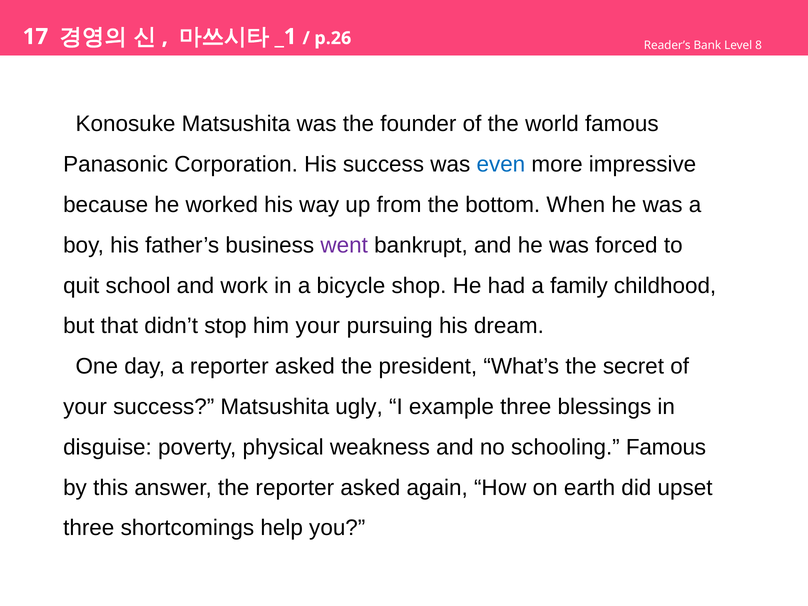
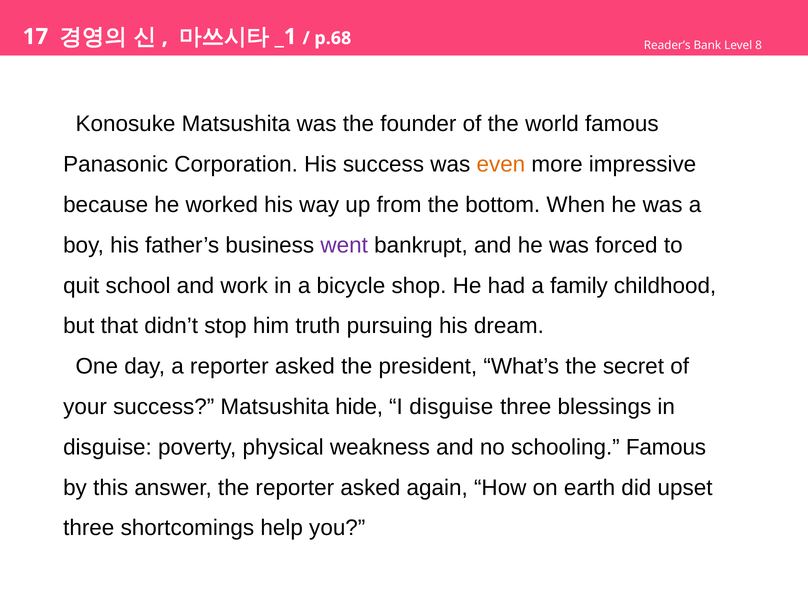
p.26: p.26 -> p.68 (333, 38)
even colour: blue -> orange (501, 164)
him your: your -> truth (318, 326)
ugly: ugly -> hide (359, 407)
I example: example -> disguise (451, 407)
